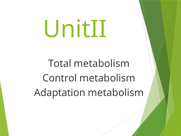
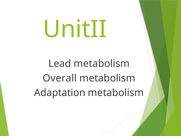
Total: Total -> Lead (60, 63)
Control: Control -> Overall (60, 78)
